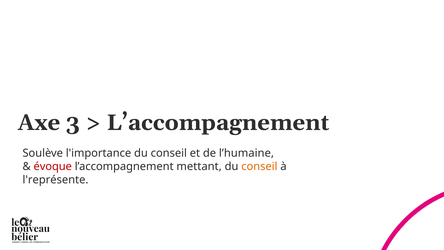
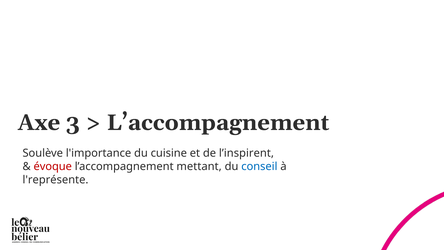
l'importance du conseil: conseil -> cuisine (169, 153)
l’humaine: l’humaine -> l’inspirent (246, 153)
conseil colour: orange -> blue (259, 166)
